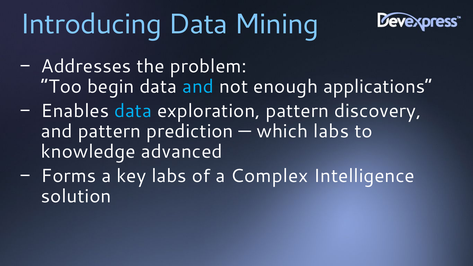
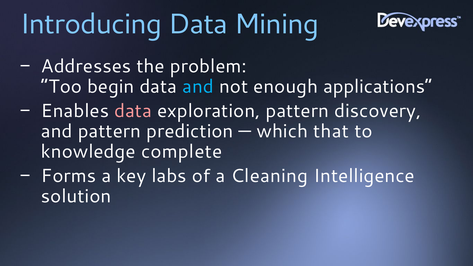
data colour: light blue -> pink (133, 111)
which labs: labs -> that (331, 131)
advanced: advanced -> complete (182, 152)
Complex: Complex -> Cleaning (269, 176)
